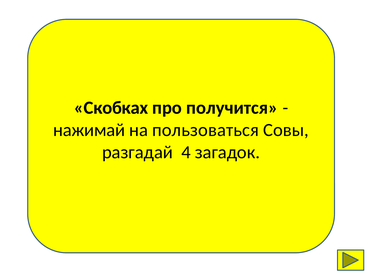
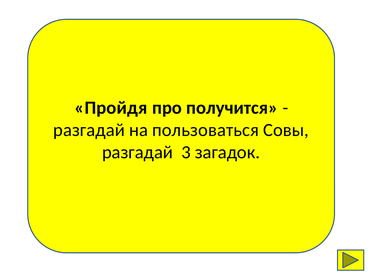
Скобках: Скобках -> Пройдя (111, 108)
нажимай: нажимай -> разгадай (89, 130)
4: 4 -> 3 (186, 152)
